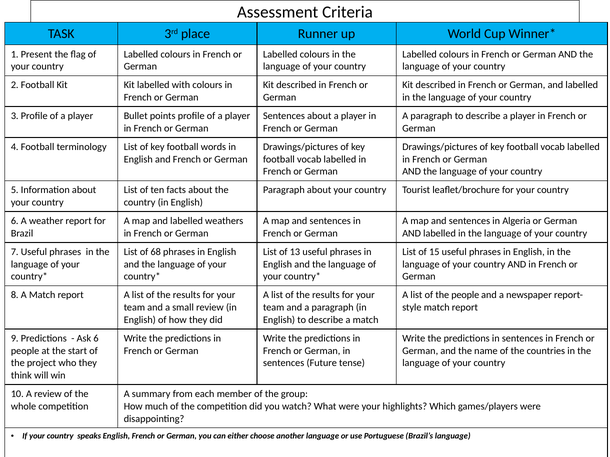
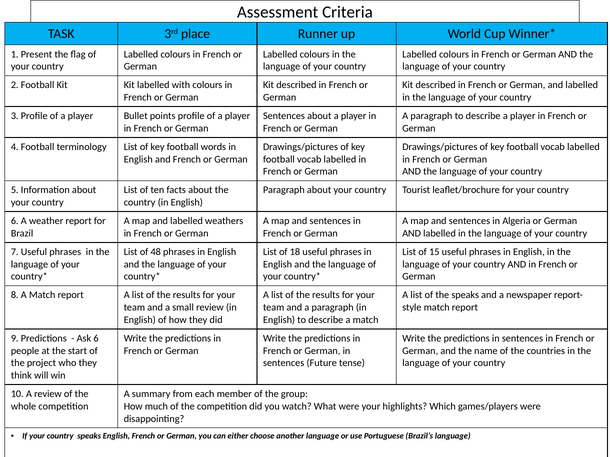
68: 68 -> 48 (156, 252)
13: 13 -> 18 (295, 252)
the people: people -> speaks (465, 295)
